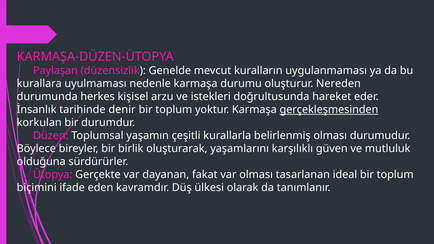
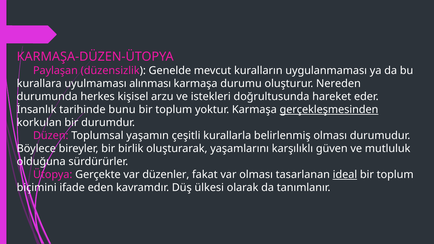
nedenle: nedenle -> alınması (150, 84)
denir: denir -> bunu (122, 110)
dayanan: dayanan -> düzenler (166, 175)
ideal underline: none -> present (345, 175)
